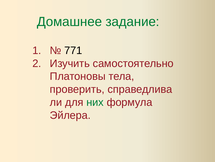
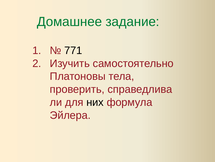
них colour: green -> black (95, 102)
